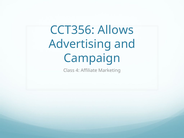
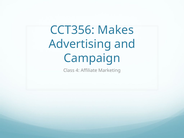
Allows: Allows -> Makes (116, 30)
